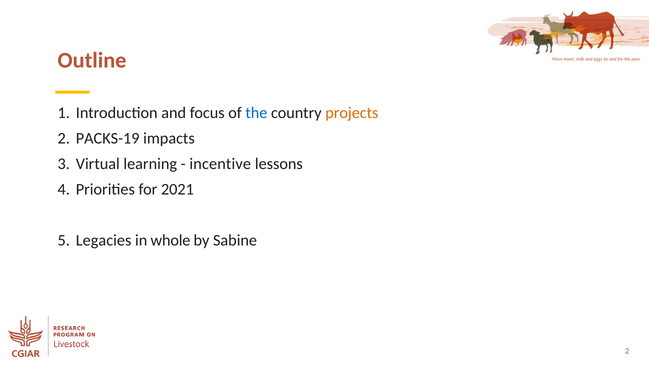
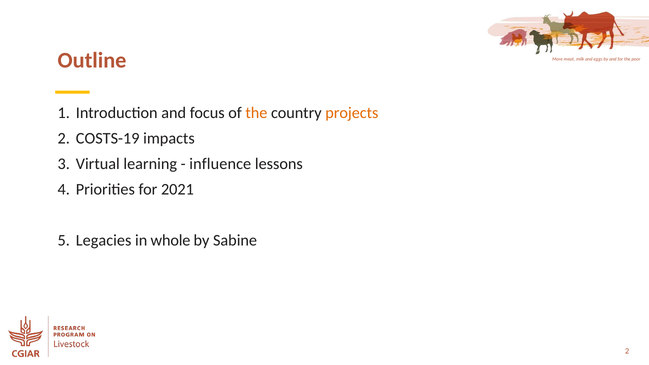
the colour: blue -> orange (256, 113)
PACKS-19: PACKS-19 -> COSTS-19 (108, 138)
incentive: incentive -> influence (220, 164)
